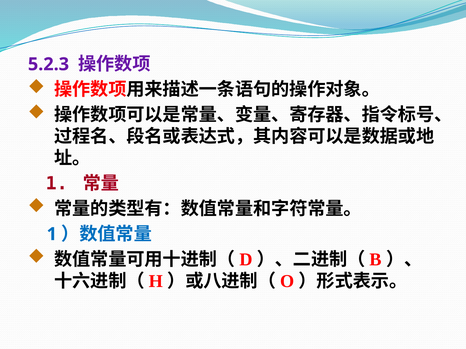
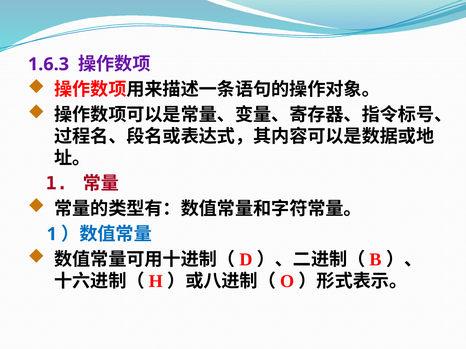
5.2.3: 5.2.3 -> 1.6.3 (48, 64)
